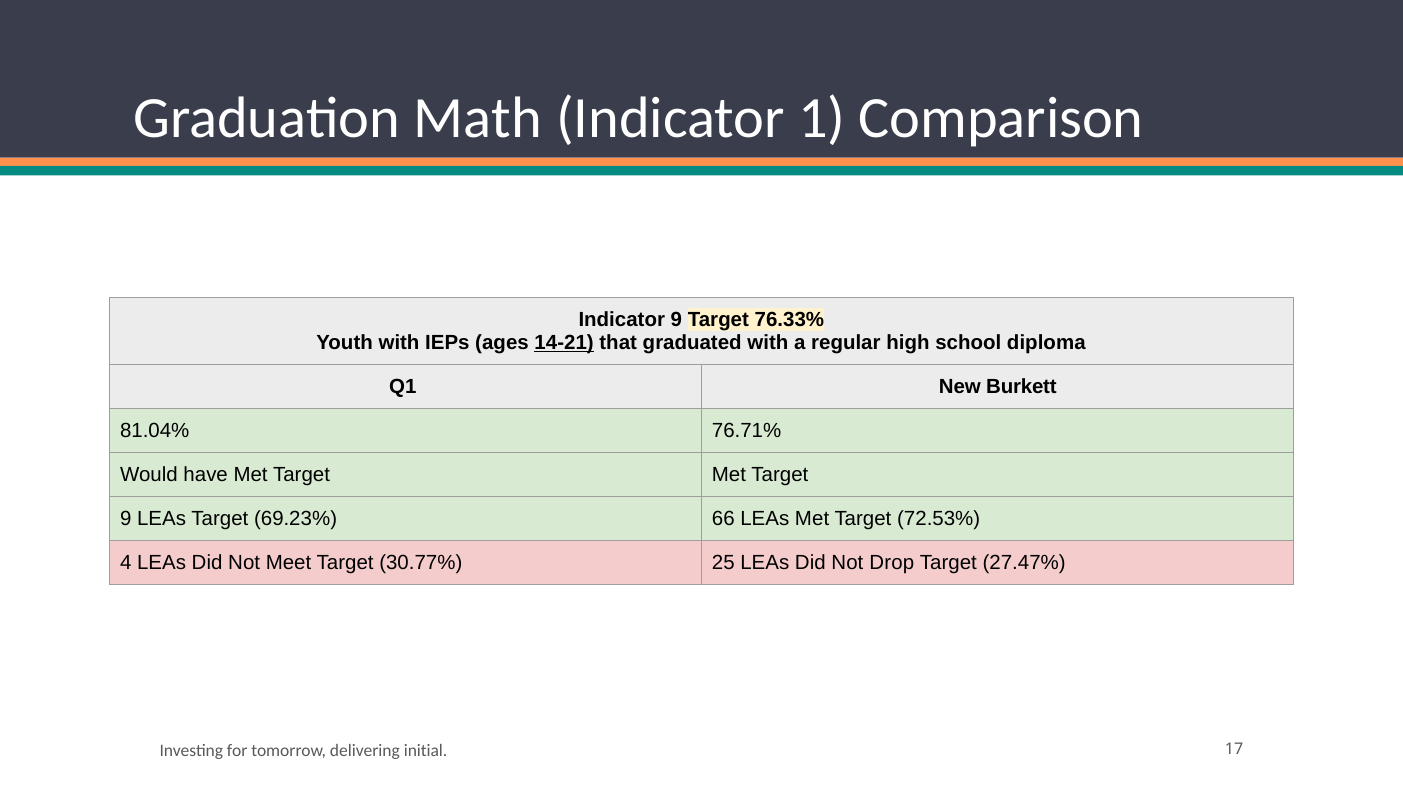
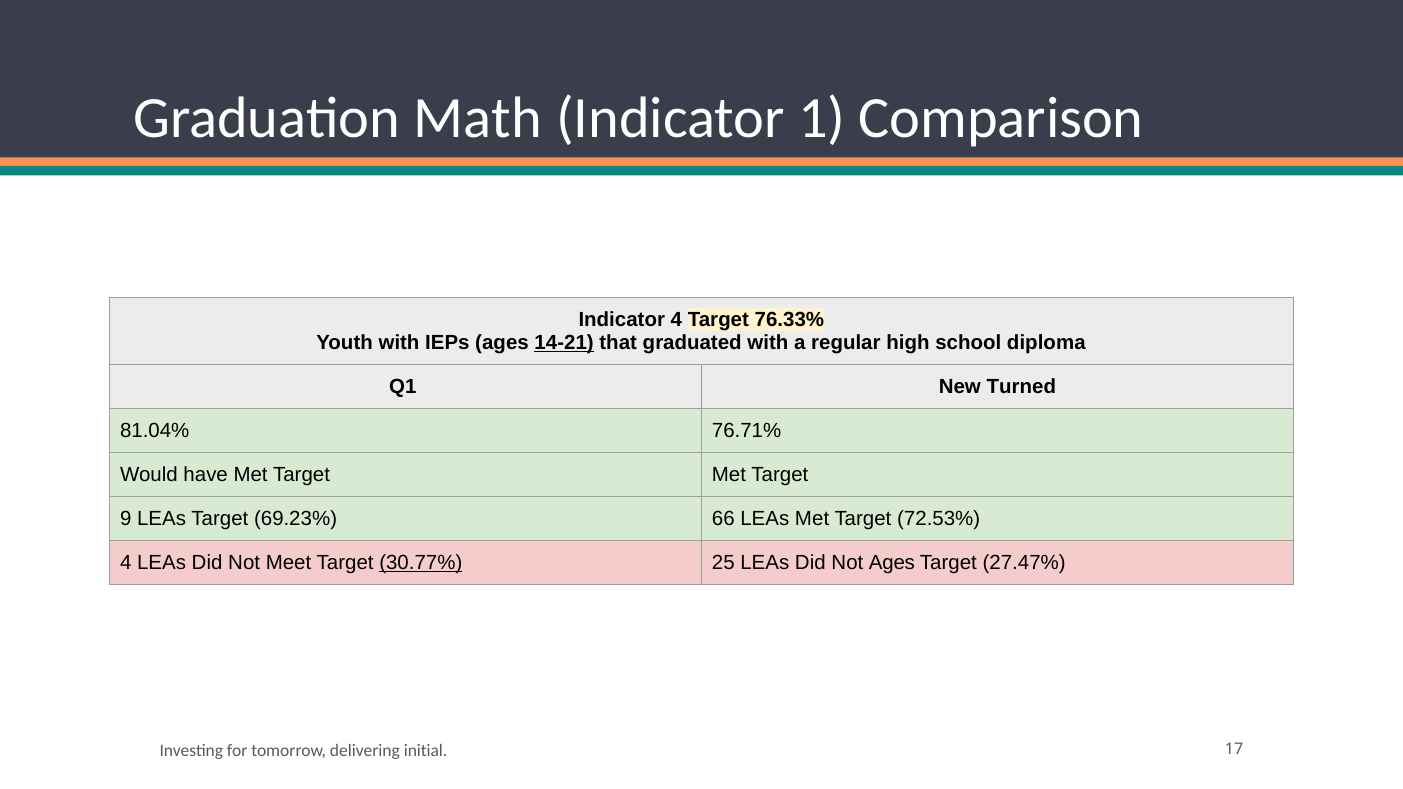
Indicator 9: 9 -> 4 (676, 320)
Burkett: Burkett -> Turned (1021, 387)
30.77% underline: none -> present (421, 563)
Not Drop: Drop -> Ages (892, 563)
